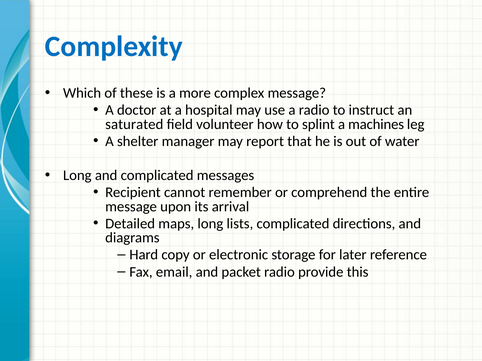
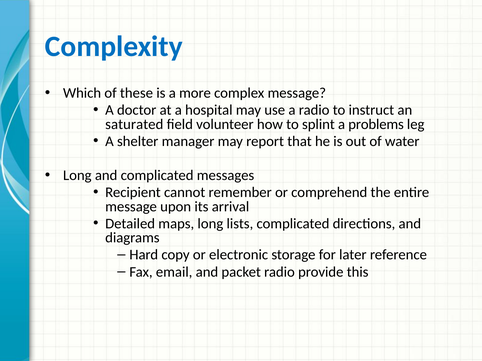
machines: machines -> problems (376, 124)
